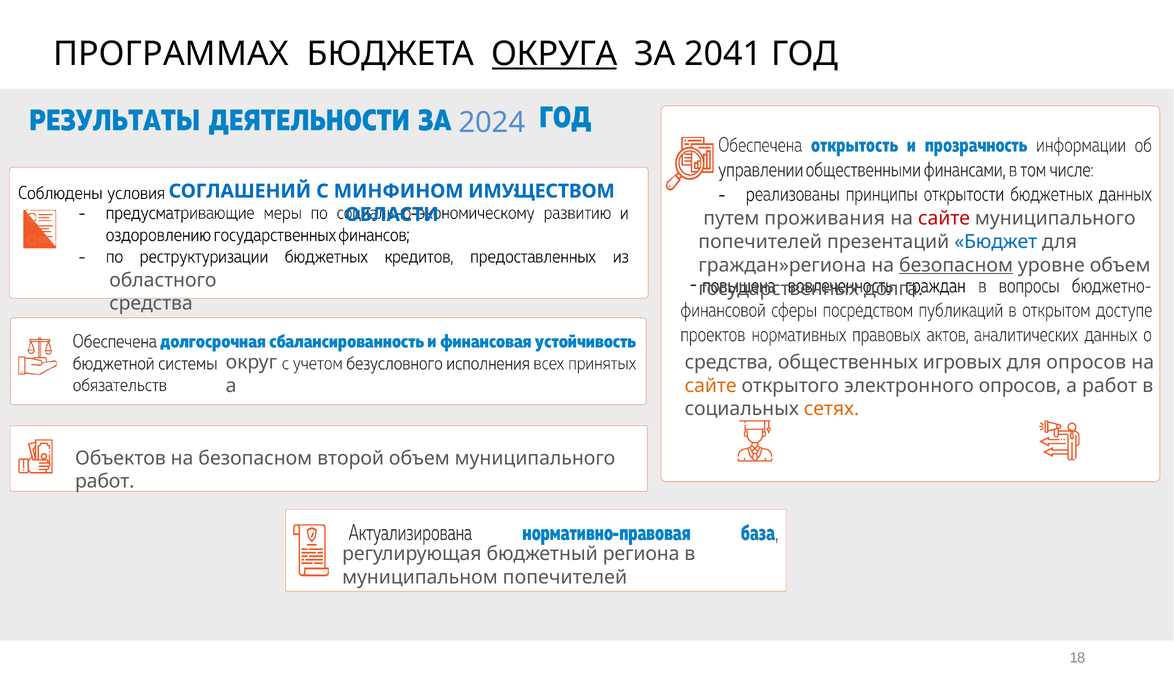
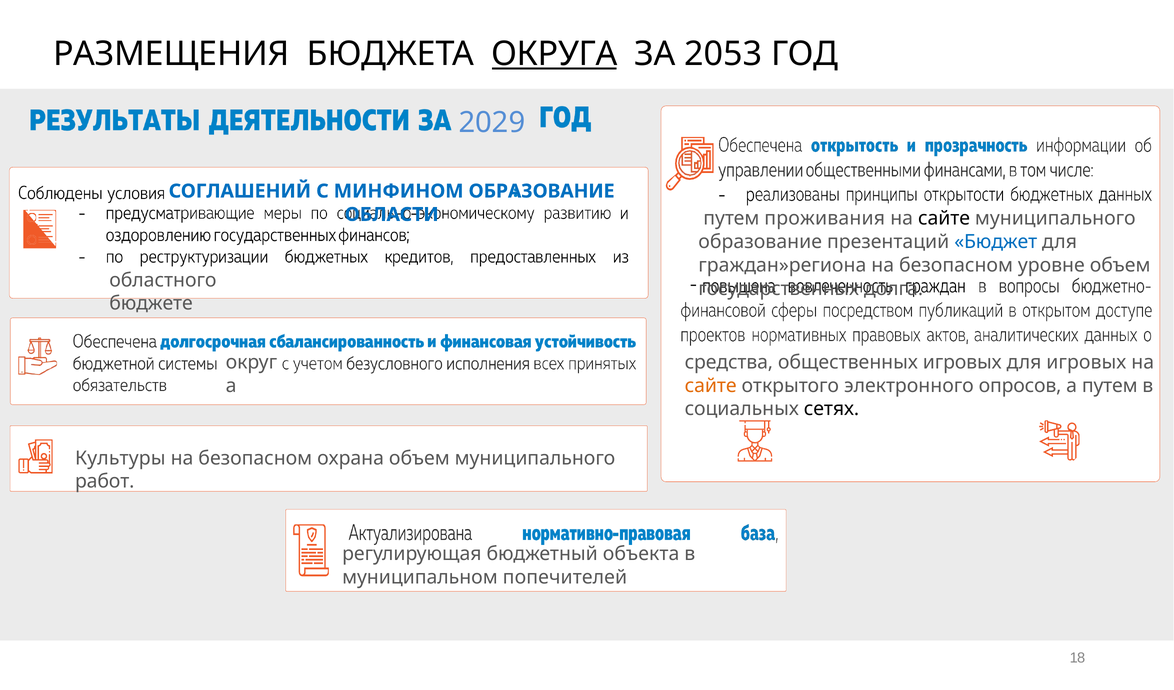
ПРОГРАММАХ: ПРОГРАММАХ -> РАЗМЕЩЕНИЯ (171, 54)
2041: 2041 -> 2053 (723, 54)
2024: 2024 -> 2029 (492, 122)
МИНФИНОМ ИМУЩЕСТВОМ: ИМУЩЕСТВОМ -> ОБРАЗОВАНИЕ (542, 191)
сайте colour: red -> black (944, 219)
попечителей: попечителей -> образование (760, 242)
безопасном underline: present -> none (956, 265)
средства: средства -> бюджете (151, 304)
для опросов: опросов -> игровых (1086, 363)
а работ: работ -> путем (1110, 386)
сетях colour: orange -> black (831, 409)
Объектов: Объектов -> Культуры (120, 458)
второй: второй -> охрана (351, 458)
региона: региона -> объекта (641, 554)
